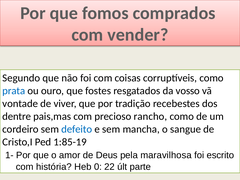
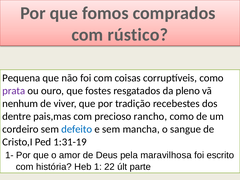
vender: vender -> rústico (138, 35)
Segundo: Segundo -> Pequena (21, 78)
prata colour: blue -> purple (14, 91)
vosso: vosso -> pleno (188, 91)
vontade: vontade -> nenhum (20, 104)
1:85-19: 1:85-19 -> 1:31-19 (70, 142)
0: 0 -> 1 (98, 167)
